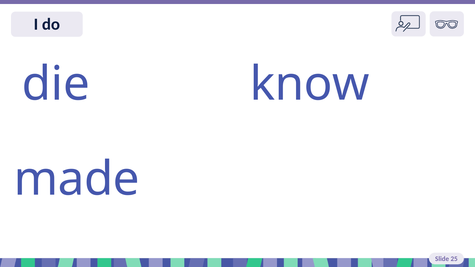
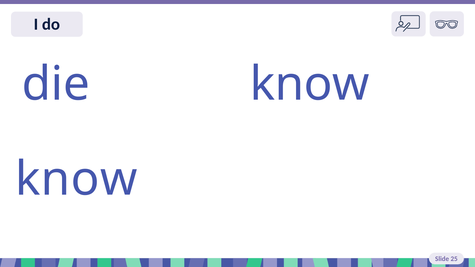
made: made -> know (76, 179)
